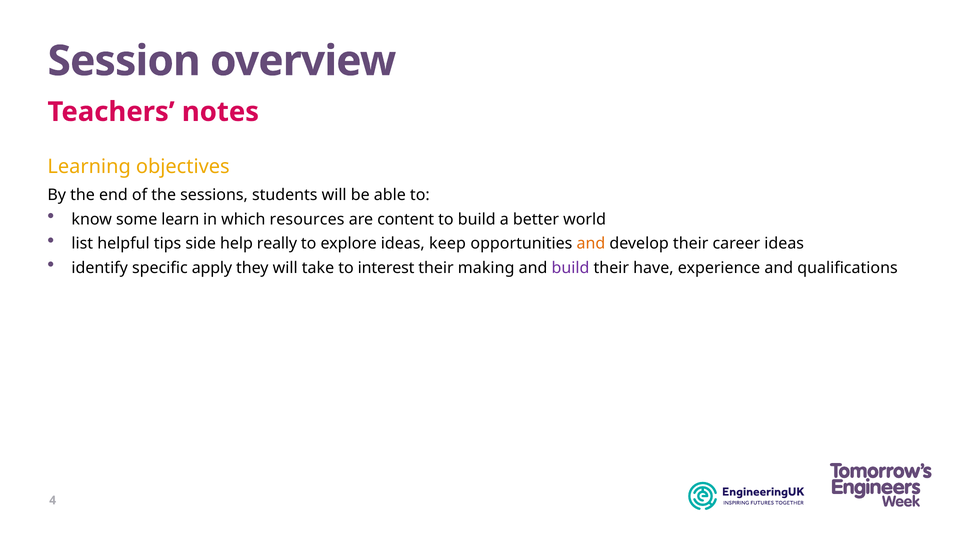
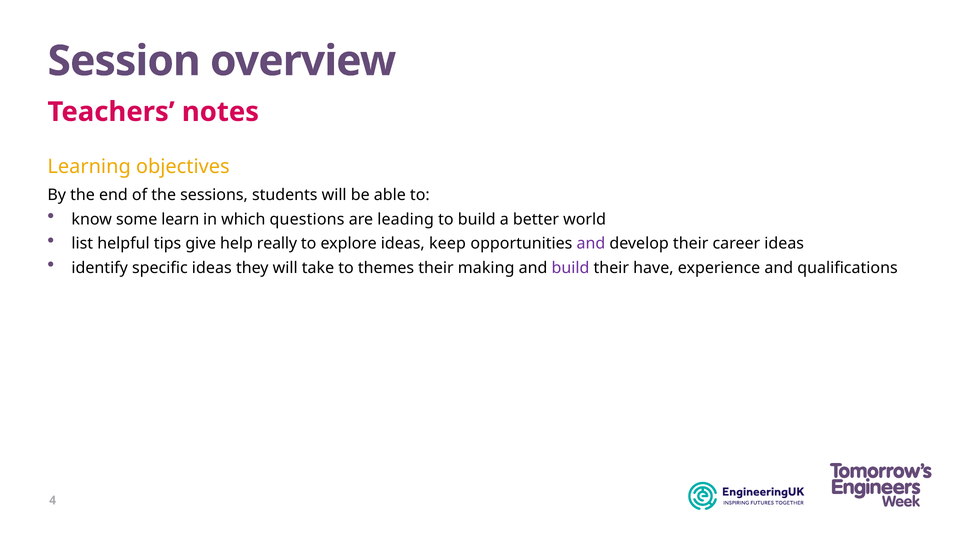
resources: resources -> questions (307, 219)
content: content -> leading (406, 219)
side: side -> give (201, 244)
and colour: orange -> purple (591, 244)
specific apply: apply -> ideas (212, 268)
interest: interest -> themes (386, 268)
